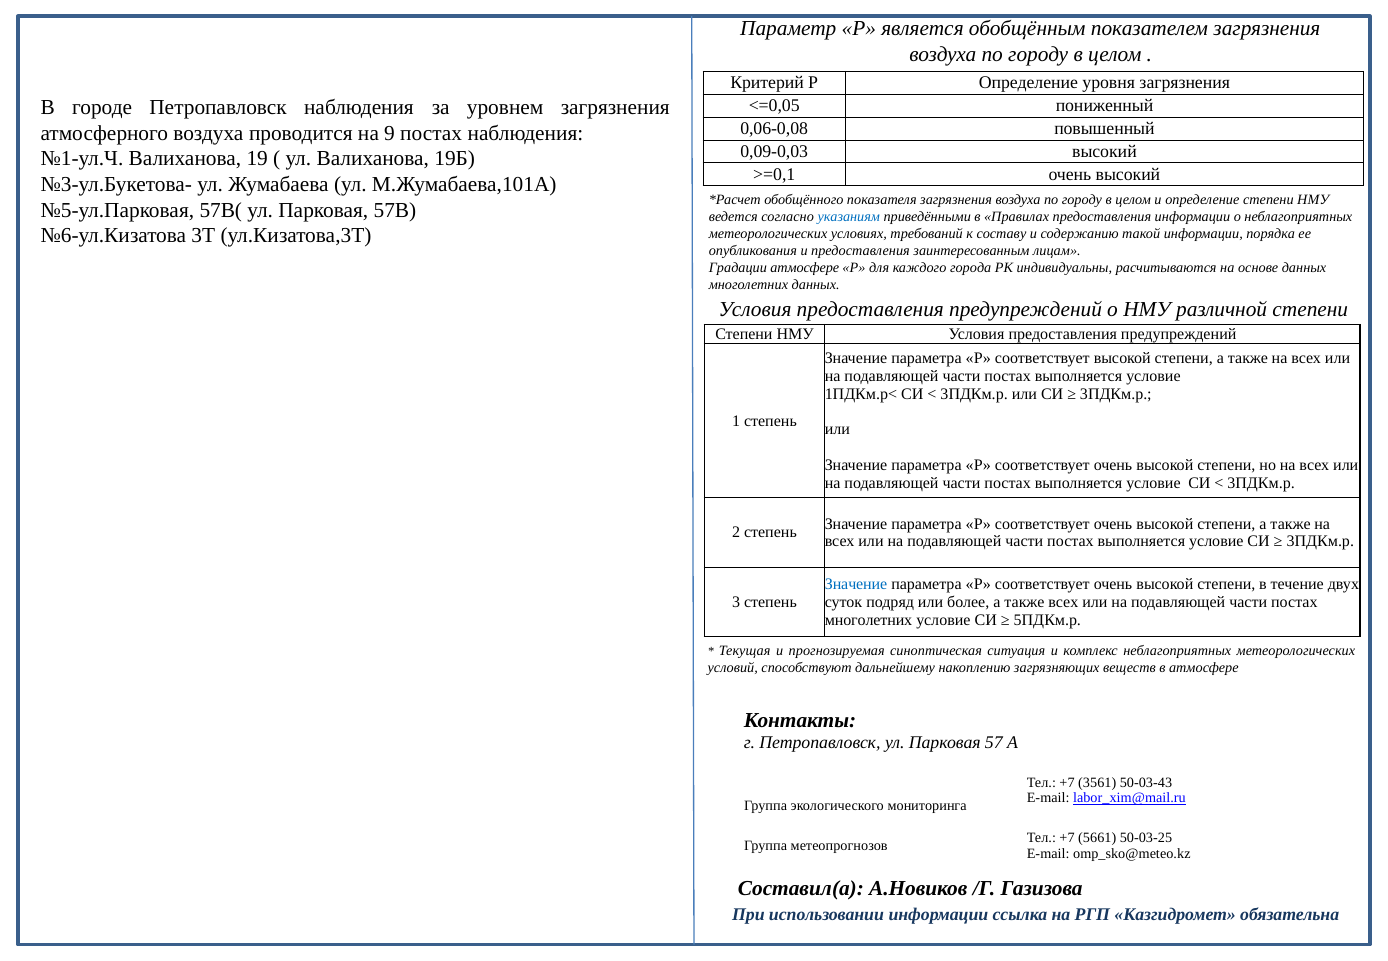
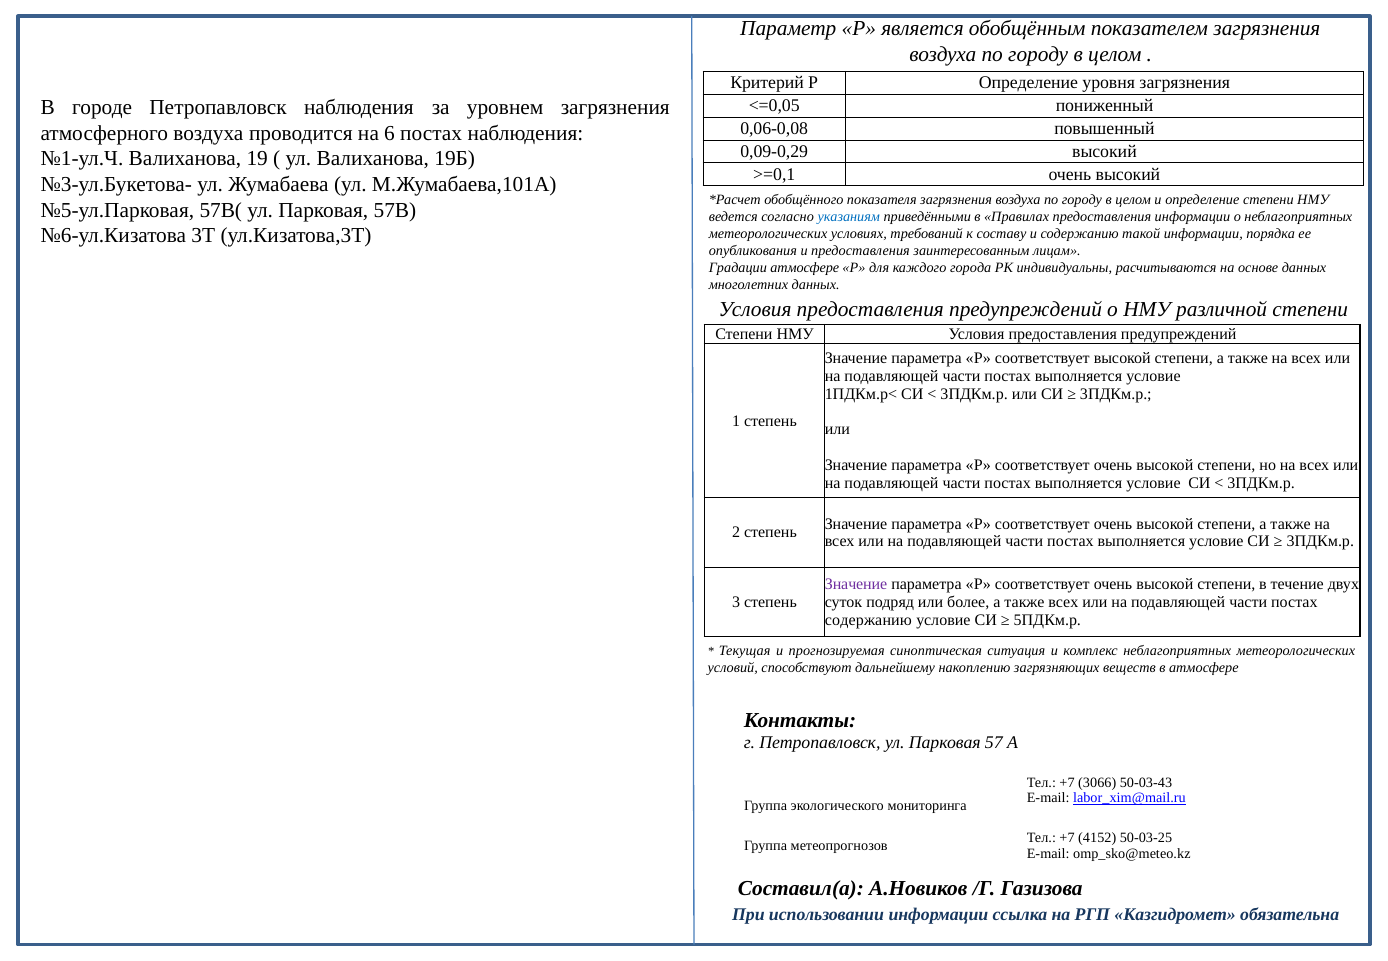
9: 9 -> 6 (390, 133)
0,09-0,03: 0,09-0,03 -> 0,09-0,29 (774, 151)
Значение colour: blue -> purple (856, 584)
многолетних: многолетних -> содержанию (868, 620)
3561: 3561 -> 3066 (1097, 782)
5661: 5661 -> 4152 (1097, 838)
